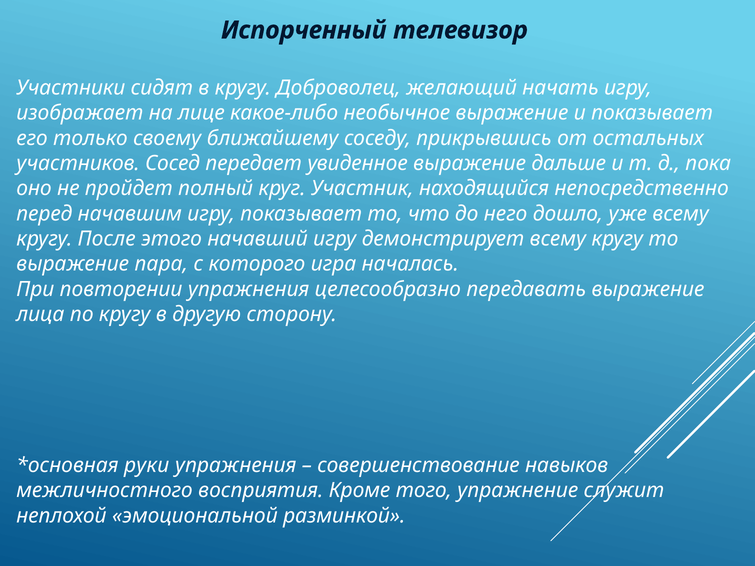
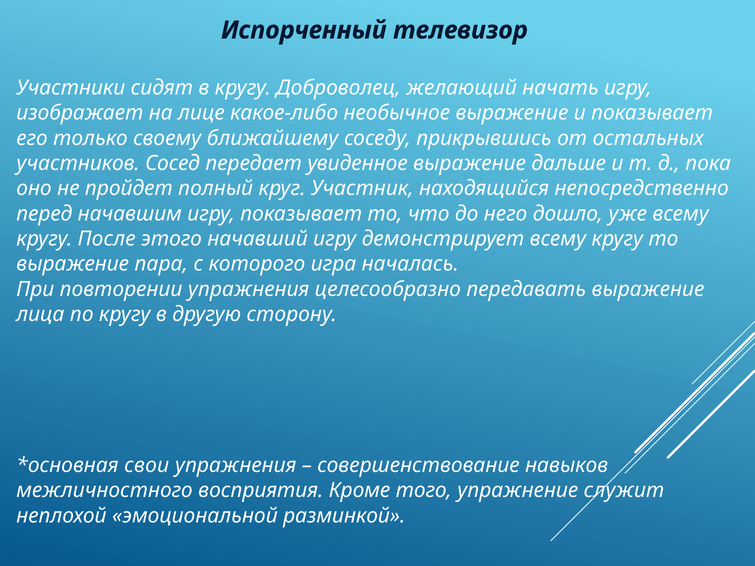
руки: руки -> свои (147, 465)
